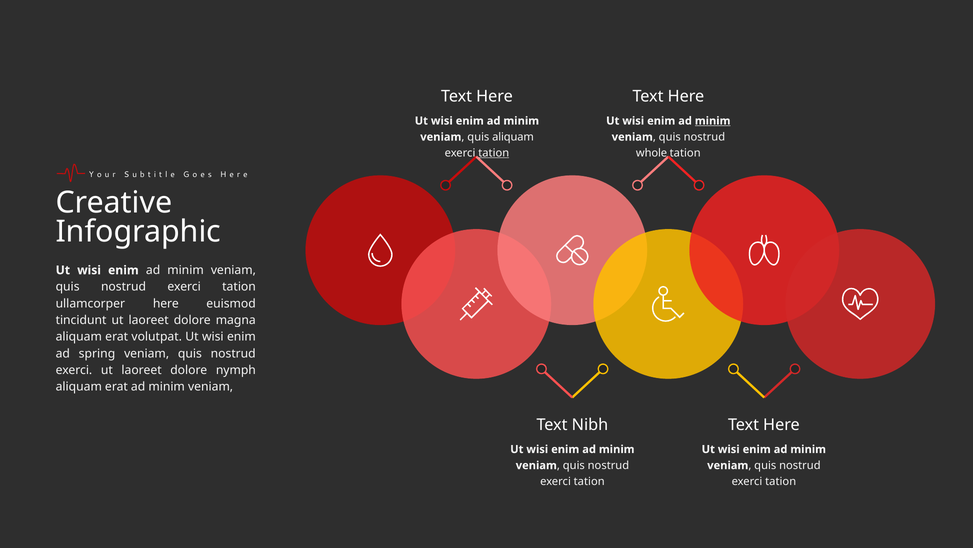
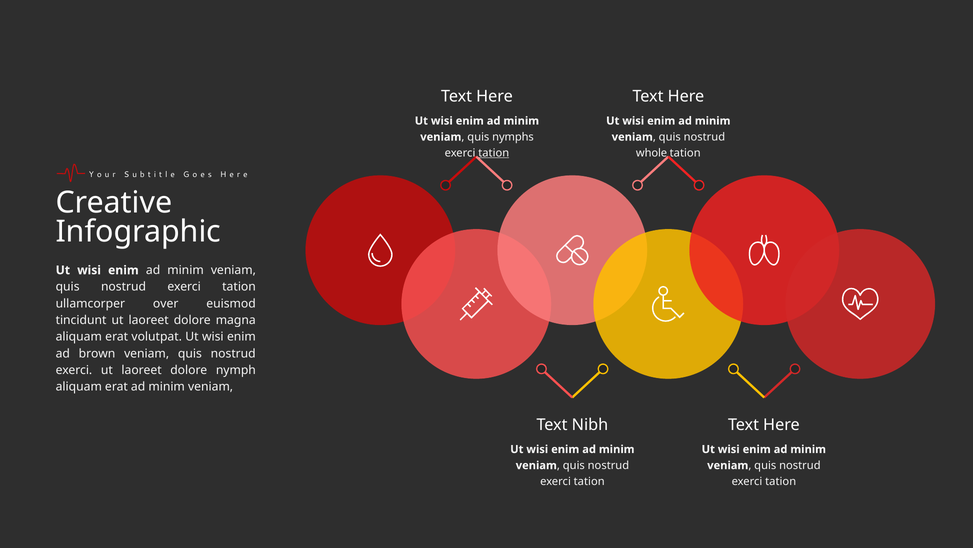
minim underline: present -> none (713, 121)
quis aliquam: aliquam -> nymphs (513, 137)
ullamcorper here: here -> over (166, 303)
spring: spring -> brown (97, 353)
